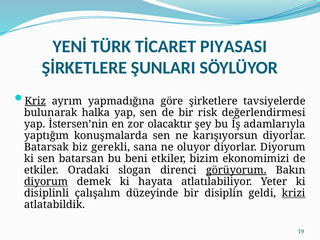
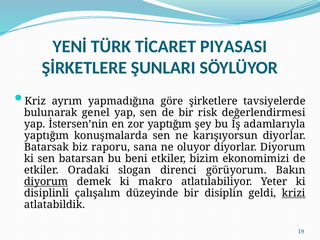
Kriz underline: present -> none (35, 101)
halka: halka -> genel (96, 113)
zor olacaktır: olacaktır -> yaptığım (170, 124)
gerekli: gerekli -> raporu (111, 147)
görüyorum underline: present -> none (236, 170)
hayata: hayata -> makro (155, 182)
